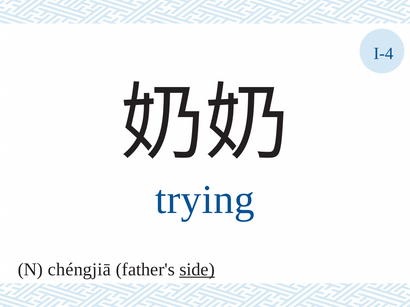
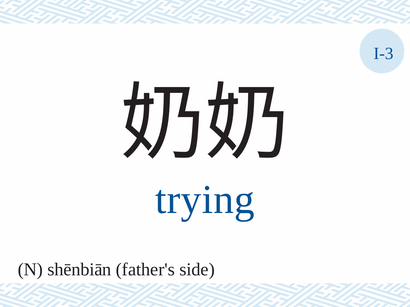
I-4: I-4 -> I-3 (383, 54)
chéngjiā: chéngjiā -> shēnbiān (79, 270)
side underline: present -> none (197, 270)
